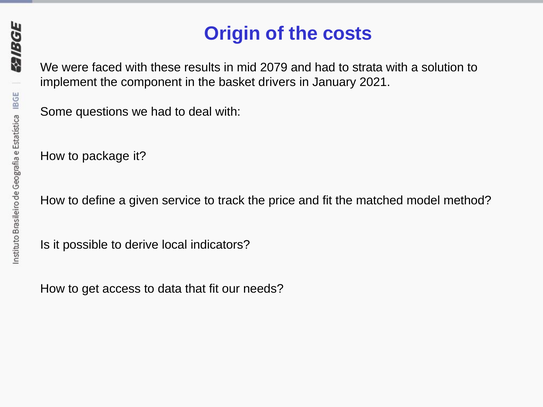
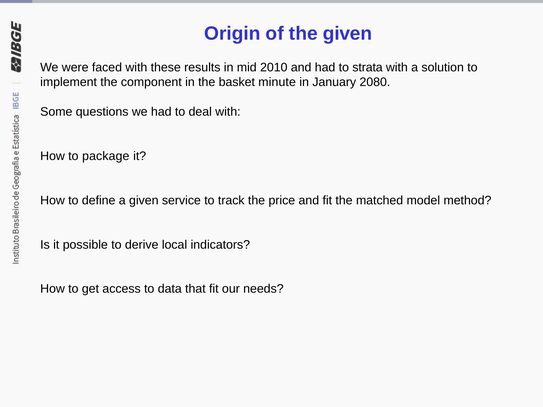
the costs: costs -> given (347, 33)
2079: 2079 -> 2010 (274, 67)
drivers: drivers -> minute (277, 82)
2021: 2021 -> 2080 (375, 82)
